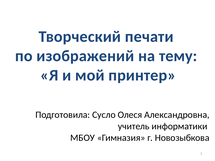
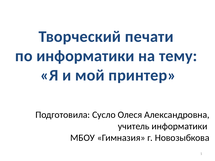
по изображений: изображений -> информатики (85, 56)
